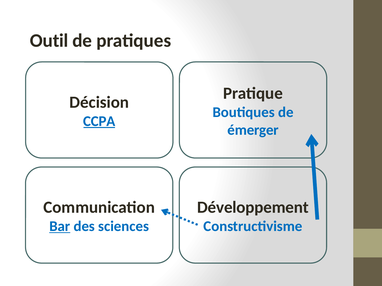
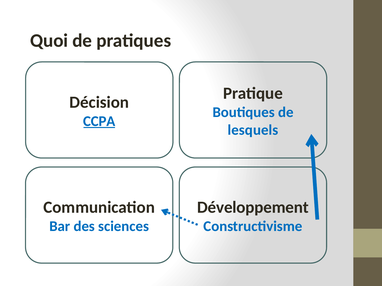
Outil: Outil -> Quoi (49, 41)
émerger: émerger -> lesquels (253, 130)
Bar underline: present -> none (60, 227)
